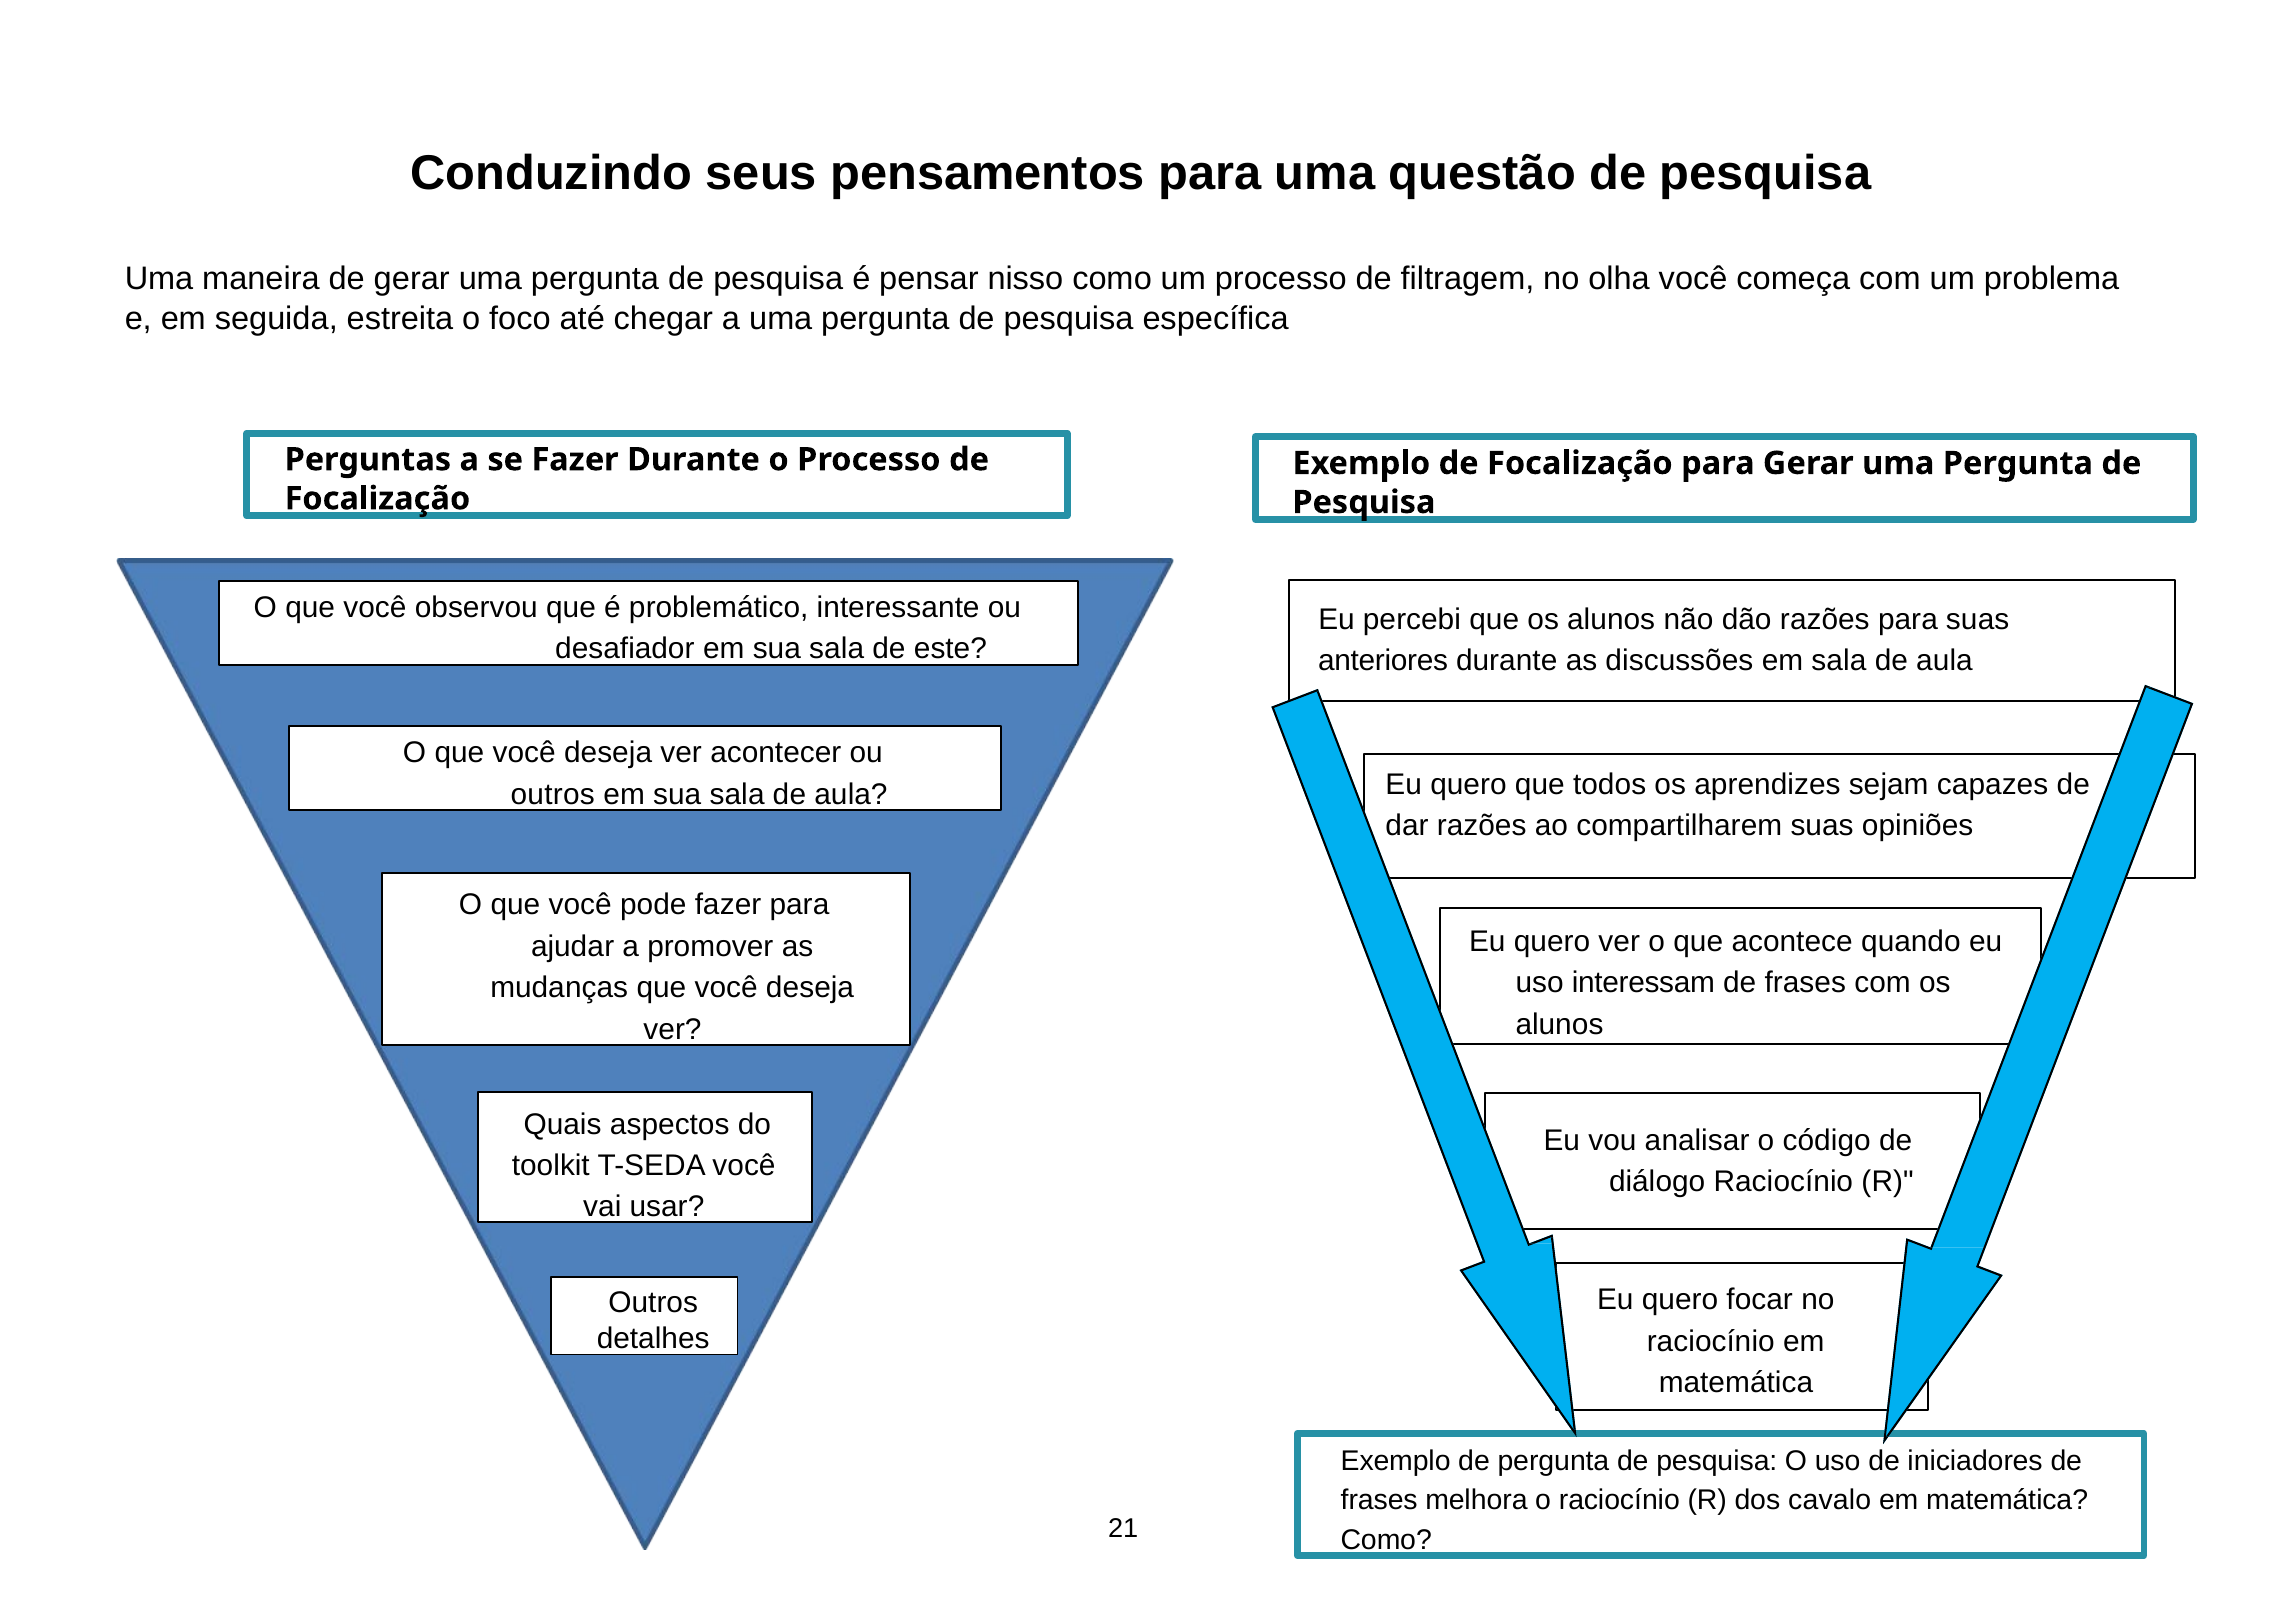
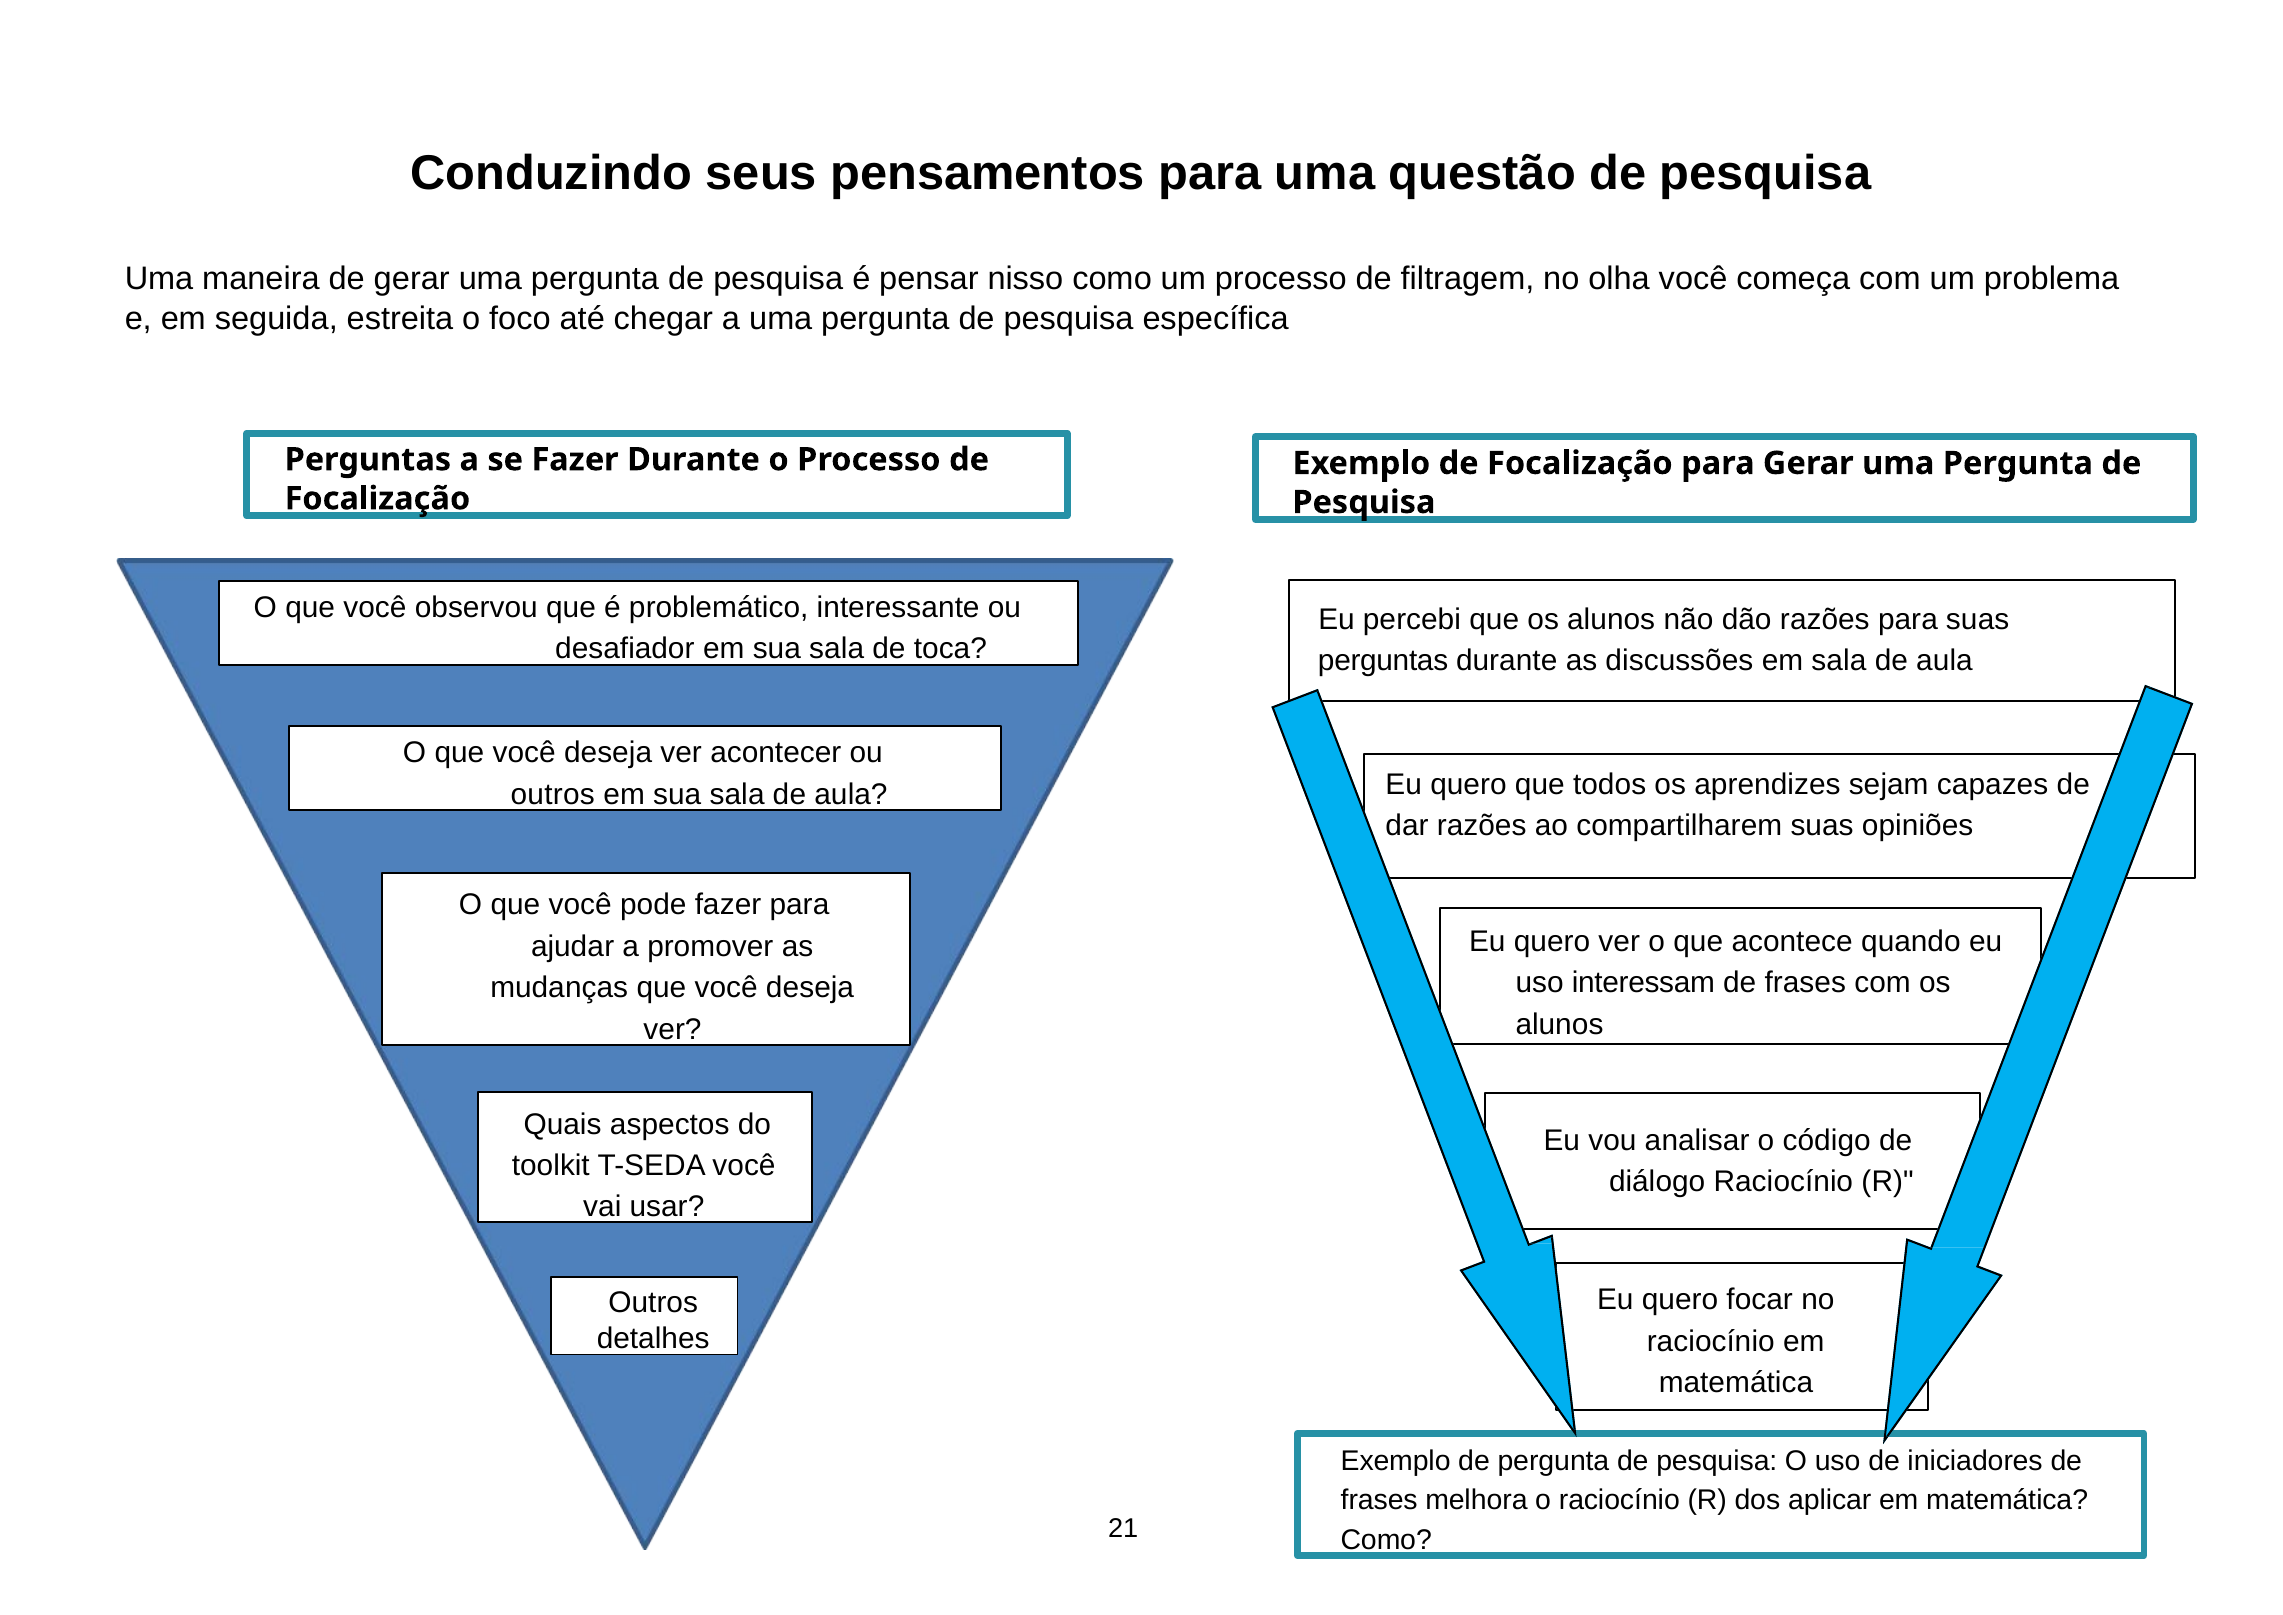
este: este -> toca (950, 649)
anteriores: anteriores -> perguntas (1383, 661)
cavalo: cavalo -> aplicar (1830, 1500)
